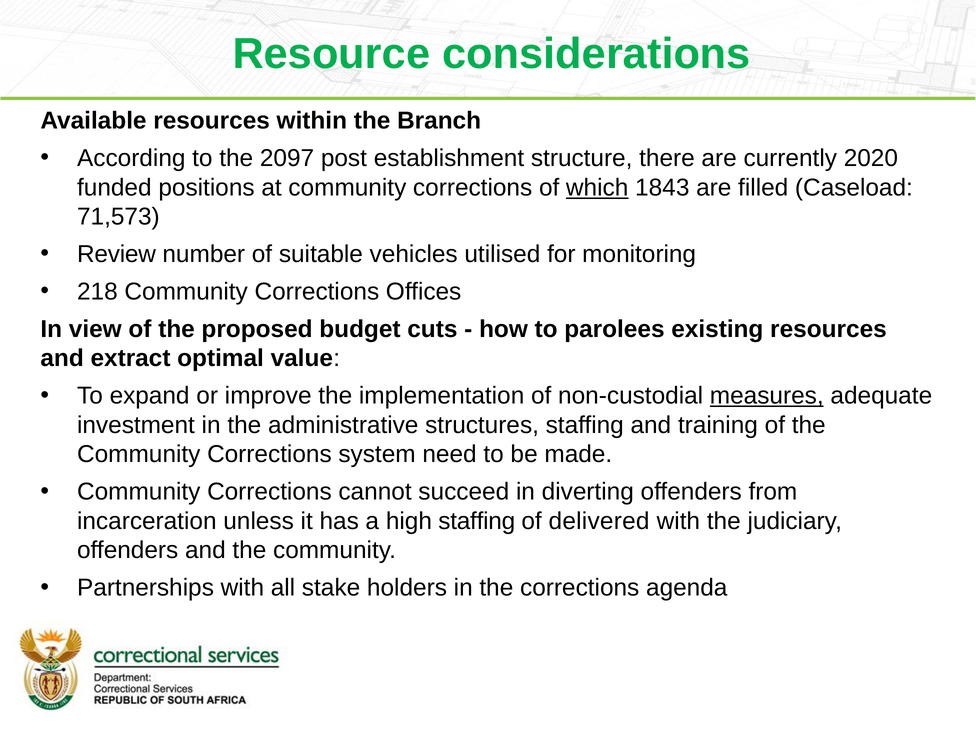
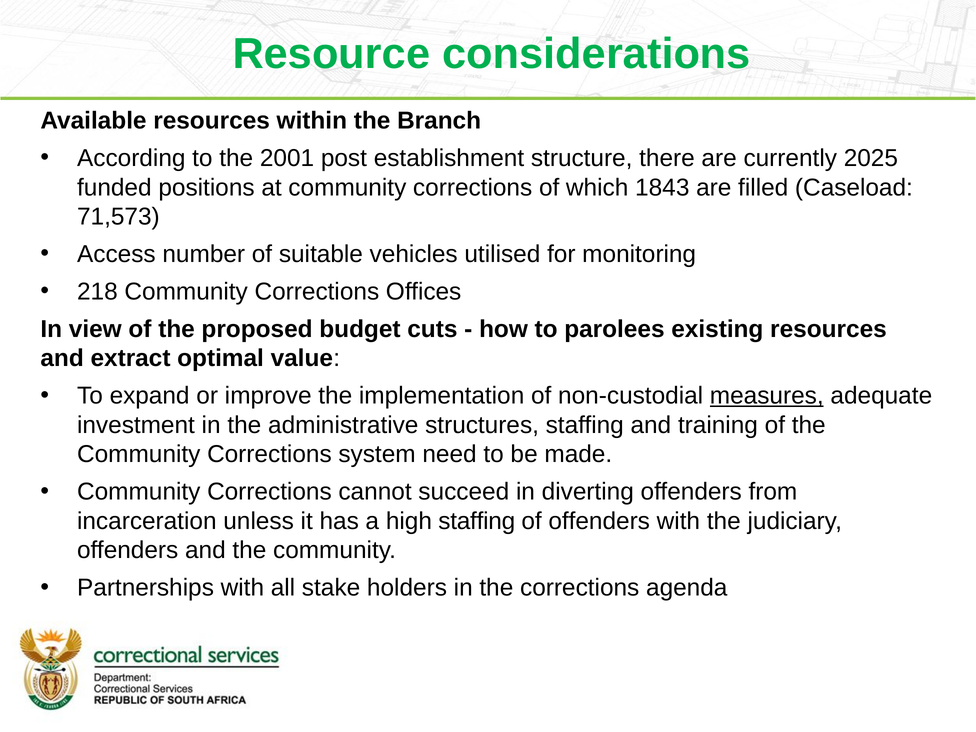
2097: 2097 -> 2001 (287, 158)
2020: 2020 -> 2025 (871, 158)
which underline: present -> none (597, 188)
Review: Review -> Access (116, 254)
of delivered: delivered -> offenders (599, 521)
